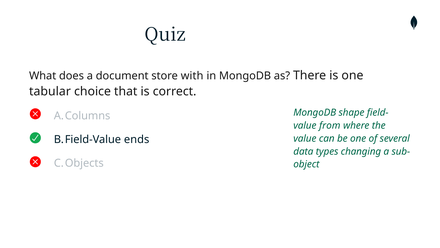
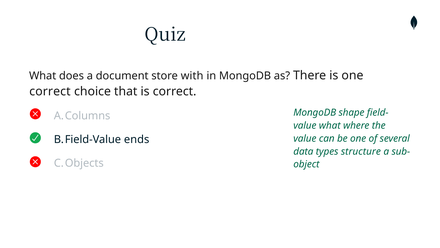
tabular: tabular -> correct (50, 91)
value from: from -> what (330, 125)
changing: changing -> structure (361, 151)
